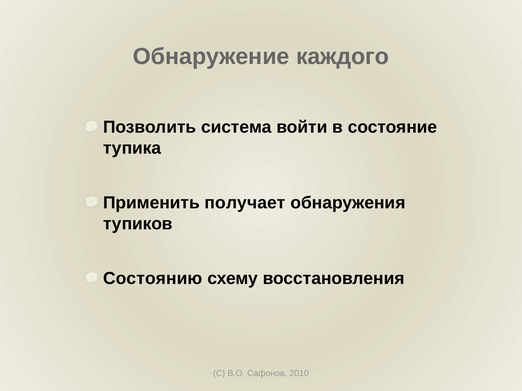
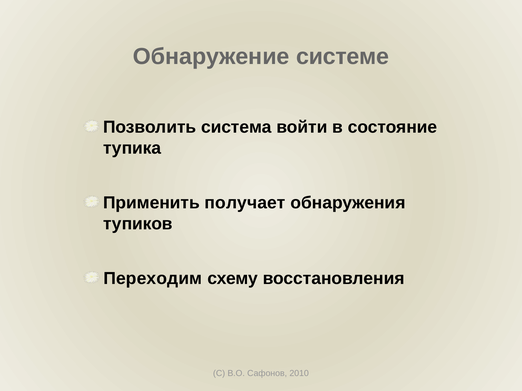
каждого: каждого -> системе (343, 57)
Состоянию: Состоянию -> Переходим (153, 279)
